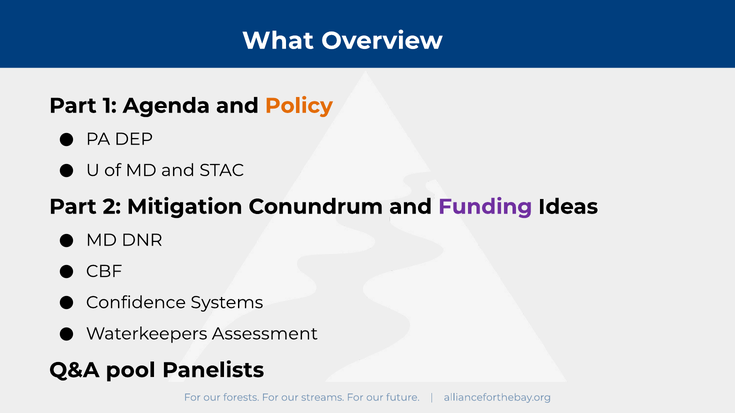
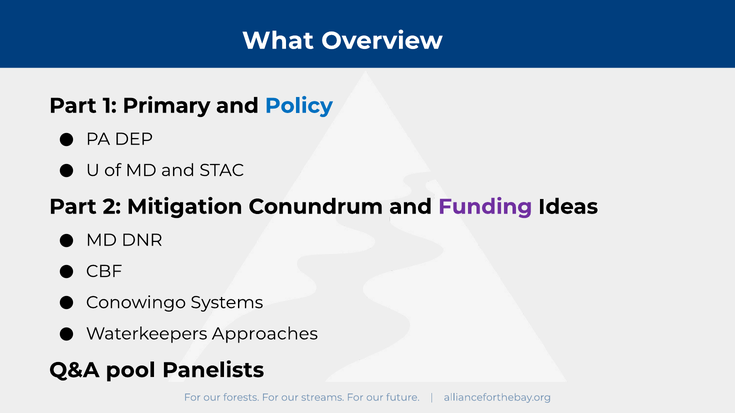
Agenda: Agenda -> Primary (166, 106)
Policy colour: orange -> blue (299, 106)
Confidence: Confidence -> Conowingo (136, 303)
Assessment: Assessment -> Approaches (265, 334)
